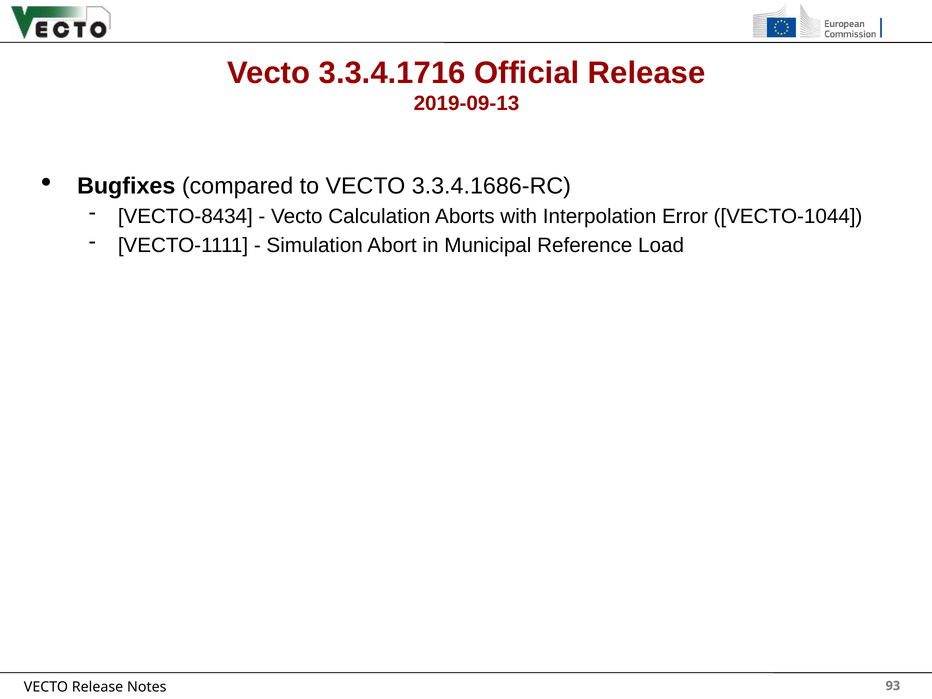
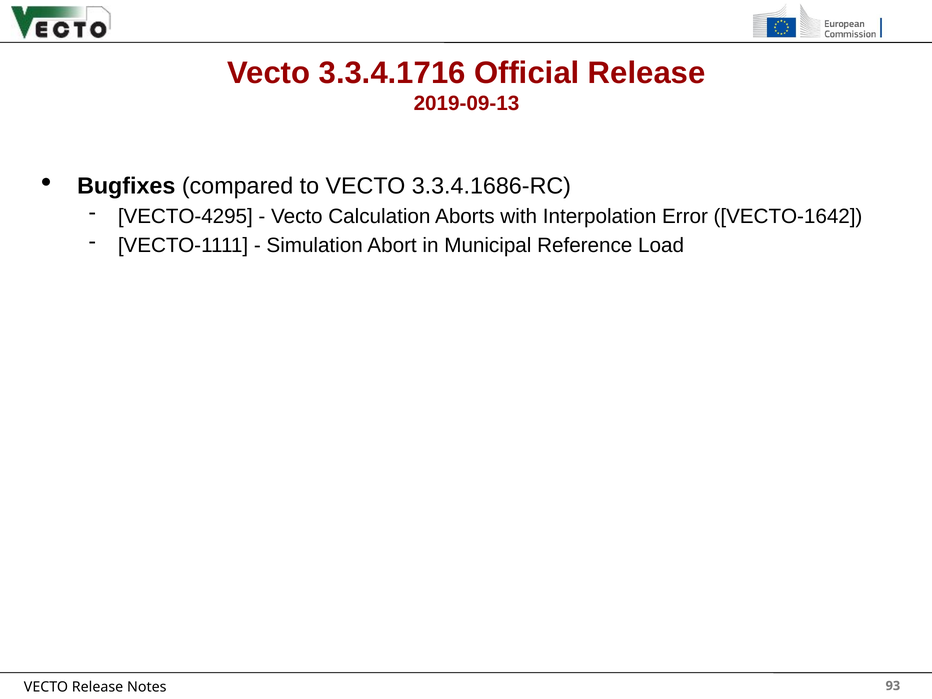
VECTO-8434: VECTO-8434 -> VECTO-4295 (185, 217)
VECTO-1044: VECTO-1044 -> VECTO-1642 (788, 217)
